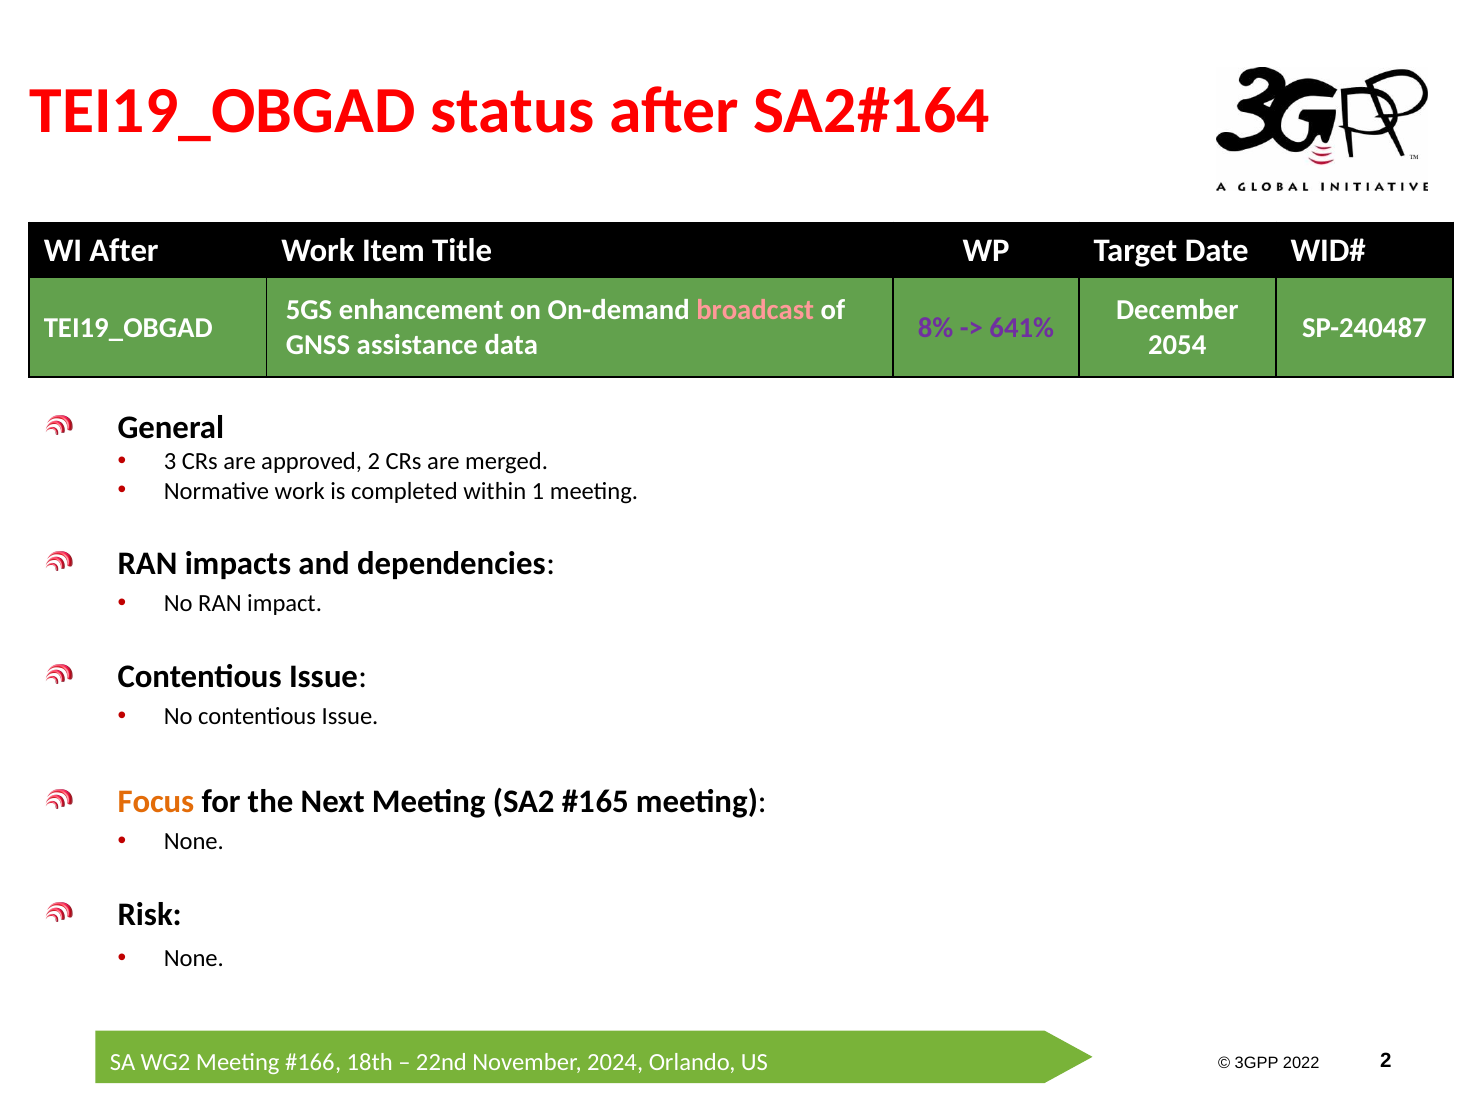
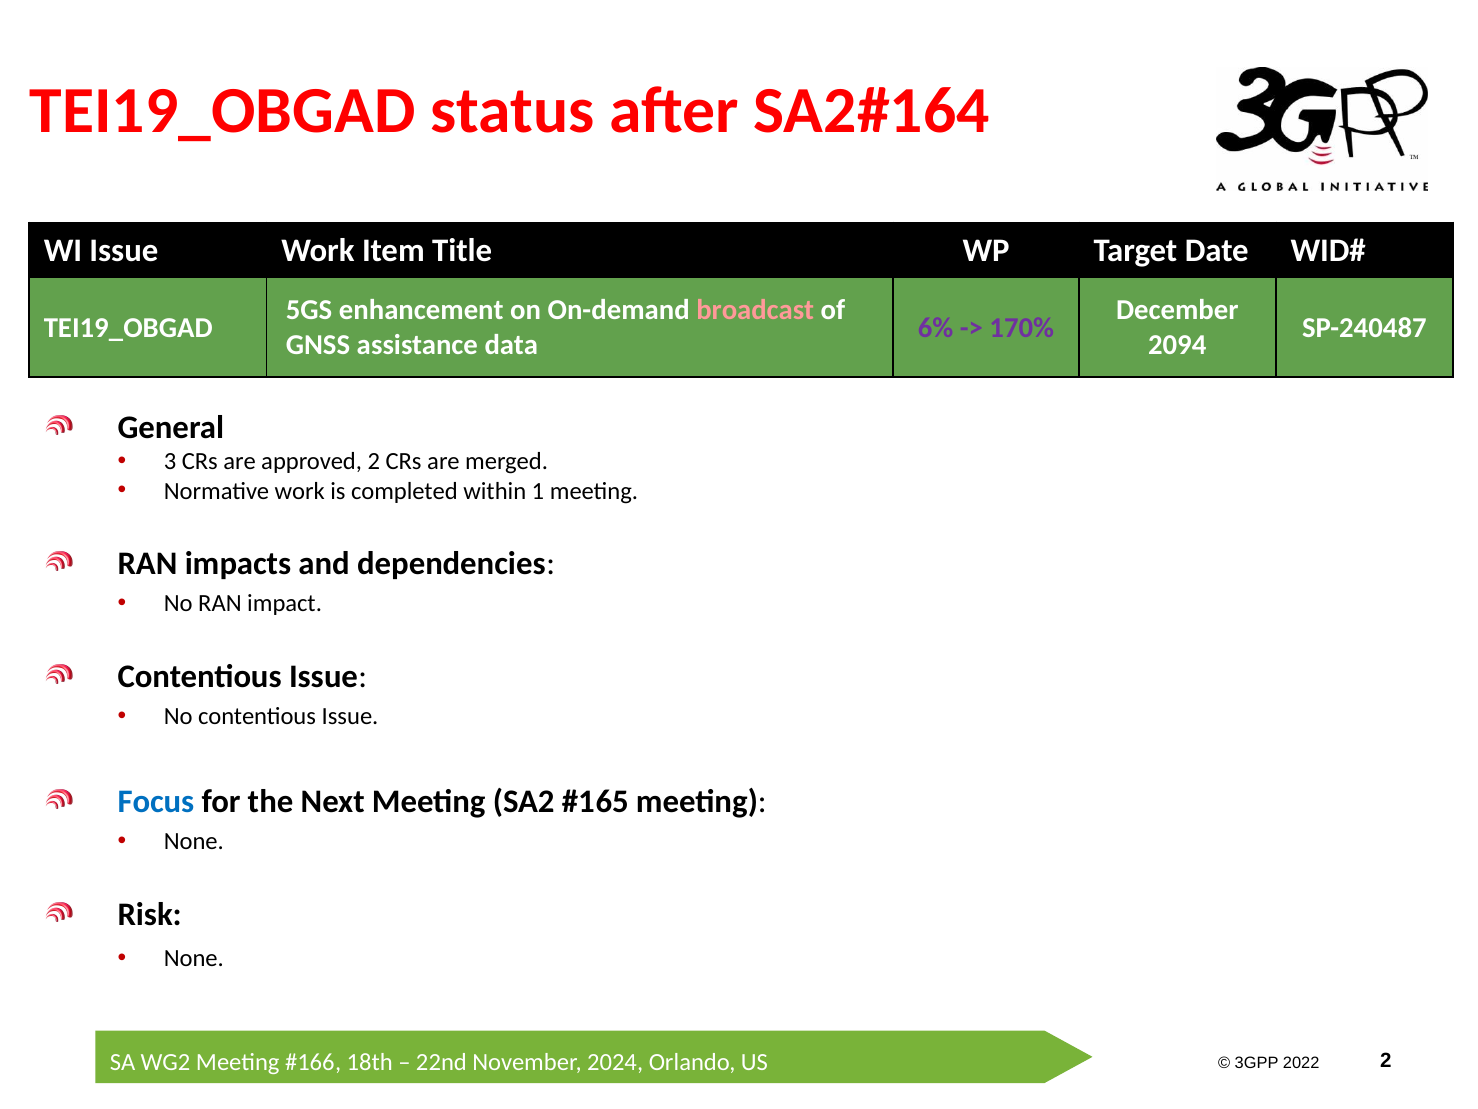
WI After: After -> Issue (124, 250)
8%: 8% -> 6% (936, 327)
641%: 641% -> 170% (1022, 327)
2054: 2054 -> 2094 (1177, 345)
Focus colour: orange -> blue (156, 801)
